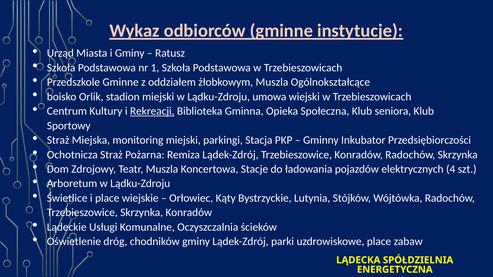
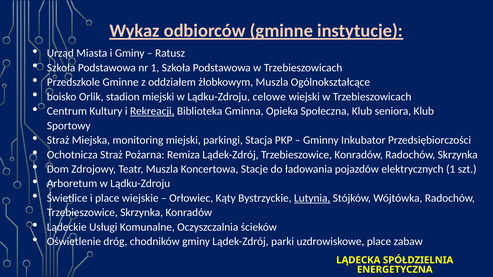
umowa: umowa -> celowe (269, 97)
elektrycznych 4: 4 -> 1 (451, 169)
Lutynia underline: none -> present (312, 198)
